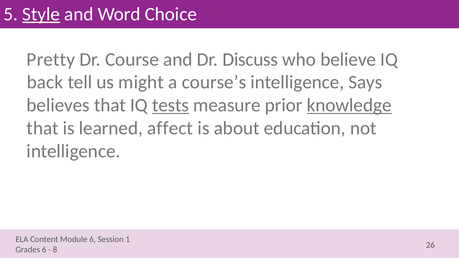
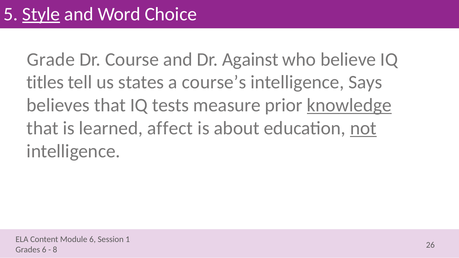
Pretty: Pretty -> Grade (51, 59)
Discuss: Discuss -> Against (250, 59)
back: back -> titles (45, 82)
might: might -> states (141, 82)
tests underline: present -> none (171, 105)
not underline: none -> present (363, 128)
